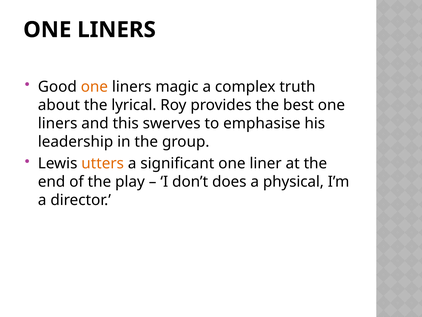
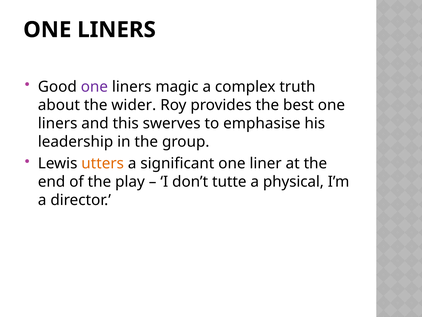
one colour: orange -> purple (94, 87)
lyrical: lyrical -> wider (134, 105)
does: does -> tutte (229, 181)
